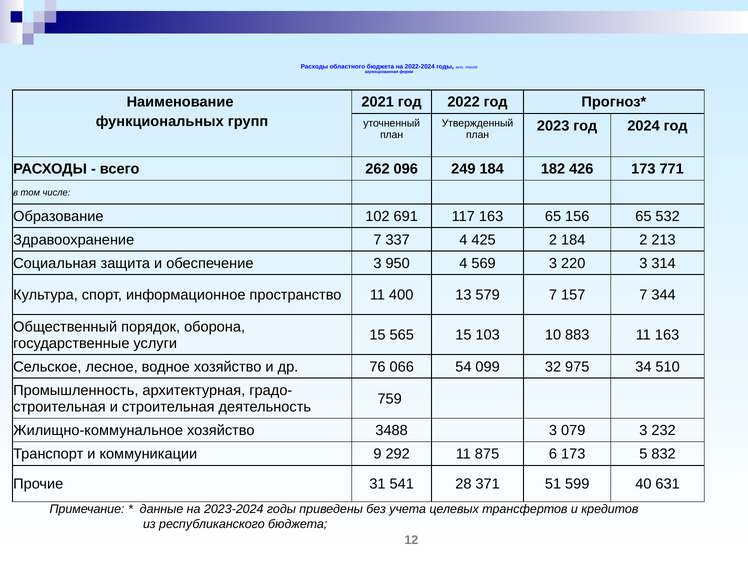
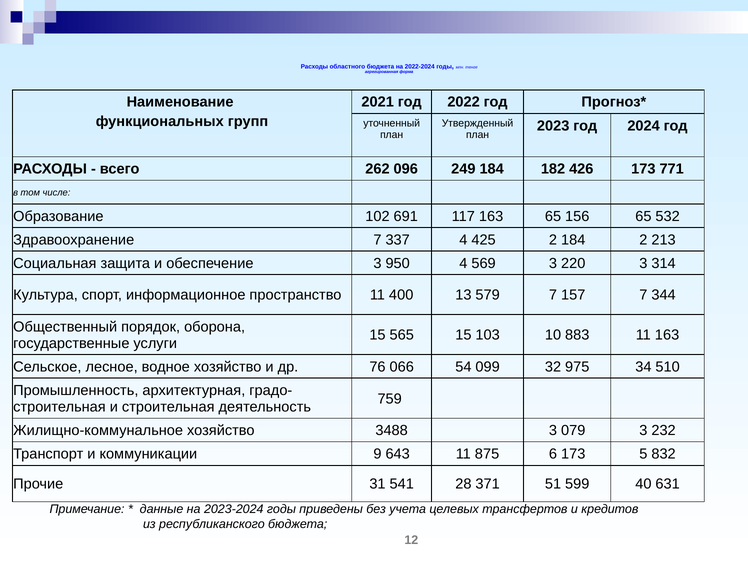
292: 292 -> 643 (398, 454)
